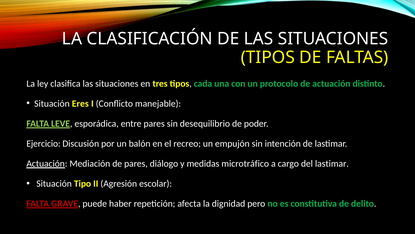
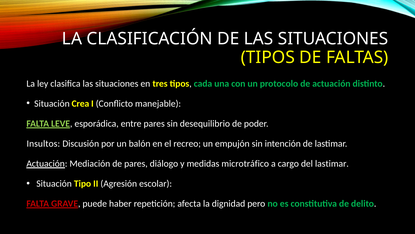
Eres: Eres -> Crea (80, 103)
Ejercicio: Ejercicio -> Insultos (43, 143)
